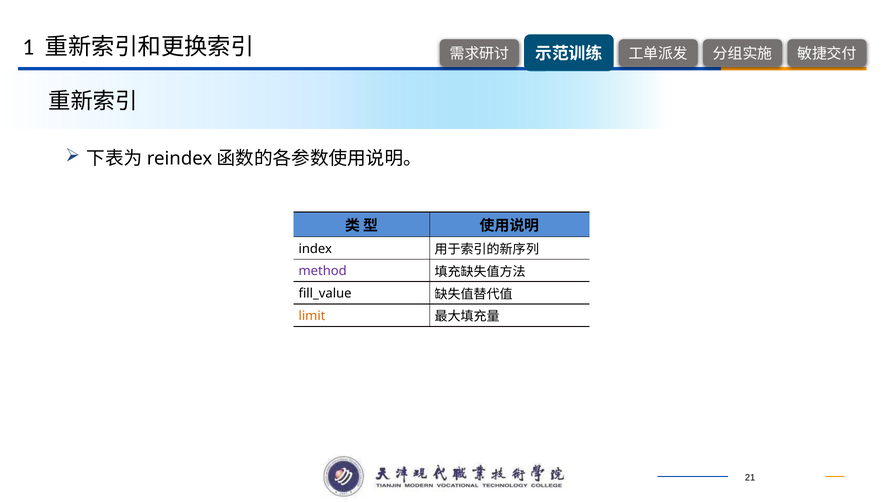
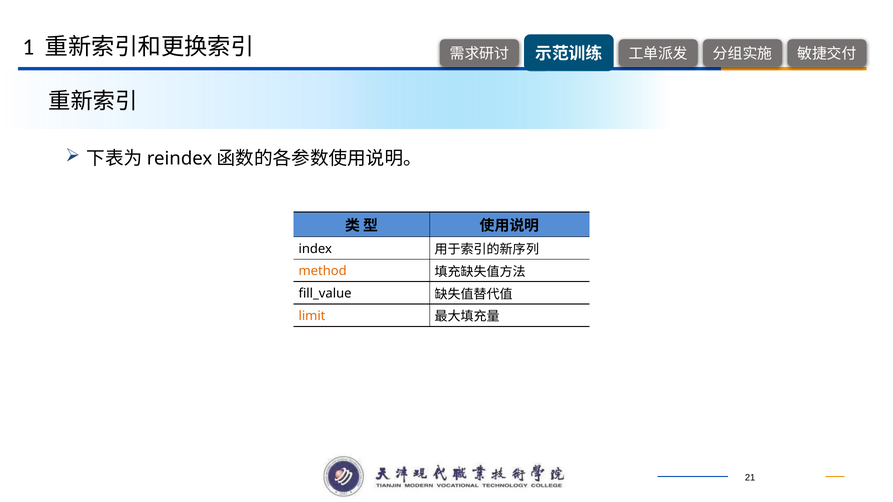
method colour: purple -> orange (323, 271)
